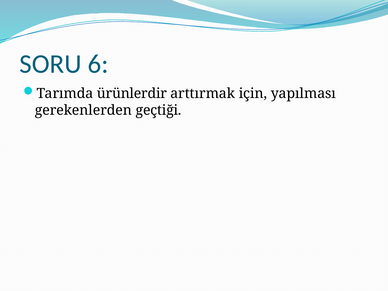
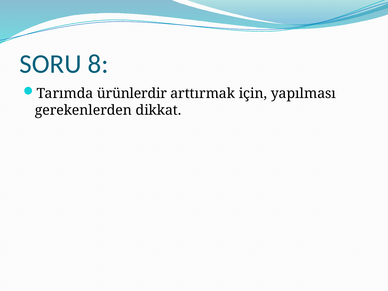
6: 6 -> 8 (98, 64)
geçtiği: geçtiği -> dikkat (159, 110)
